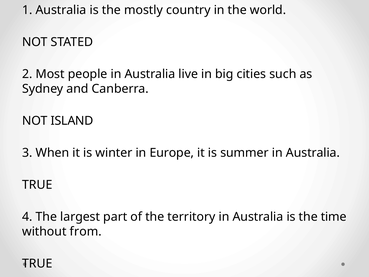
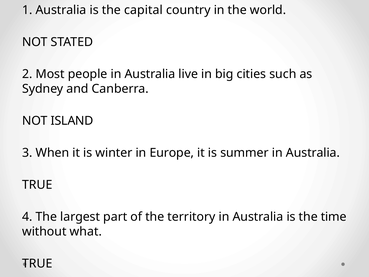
mostly: mostly -> capital (143, 10)
from: from -> what (86, 231)
